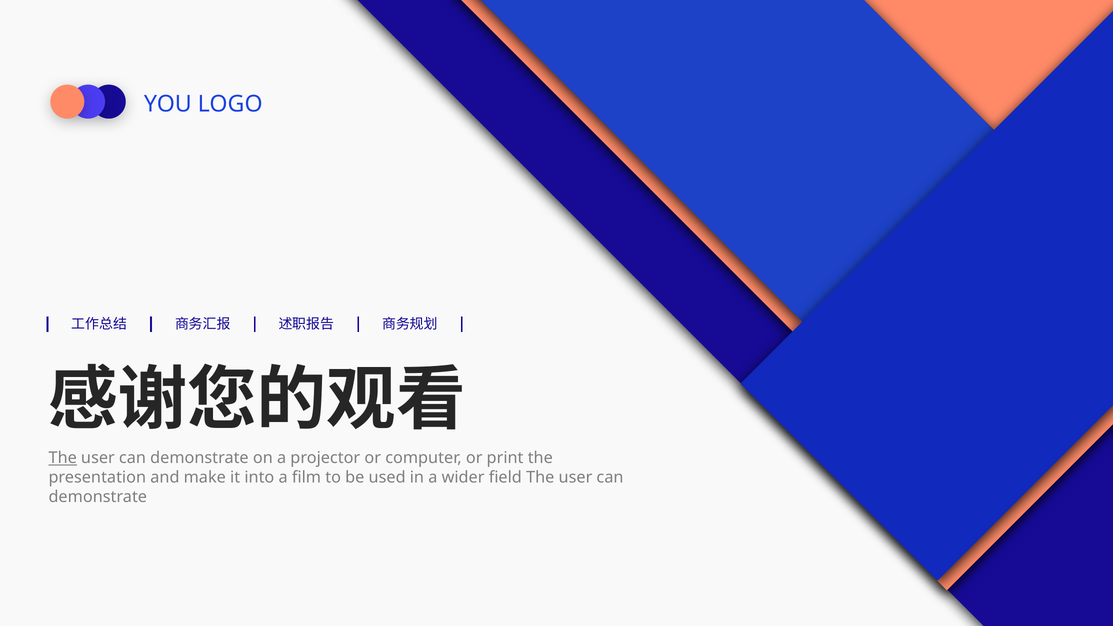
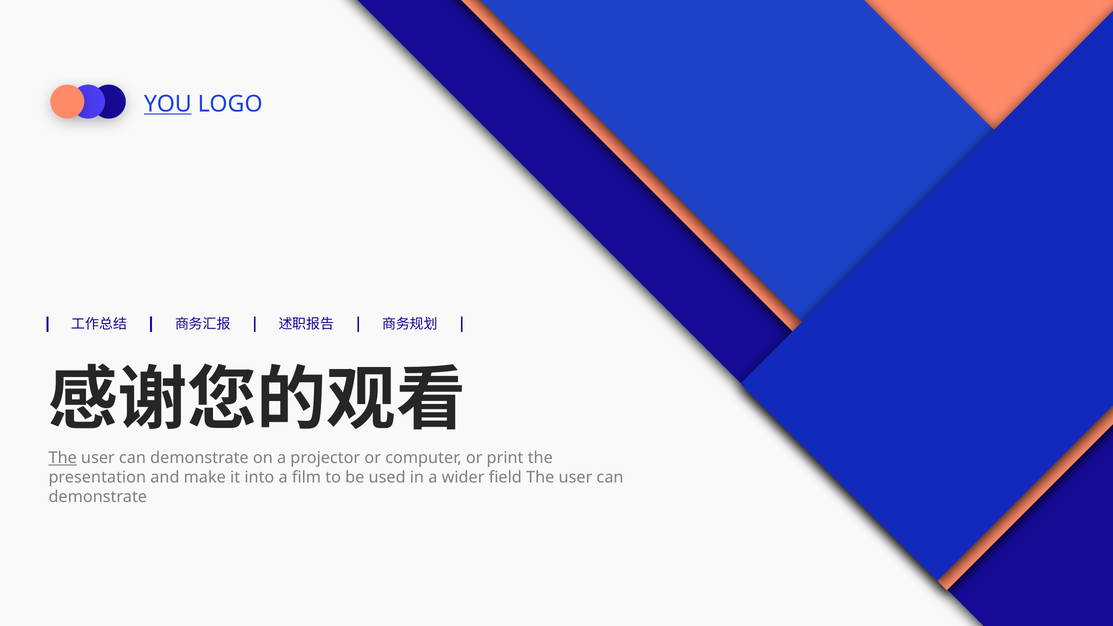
YOU underline: none -> present (168, 104)
